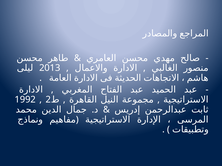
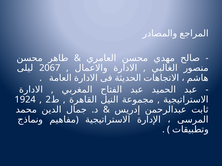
2013: 2013 -> 2067 (50, 68)
1992: 1992 -> 1924 (25, 100)
